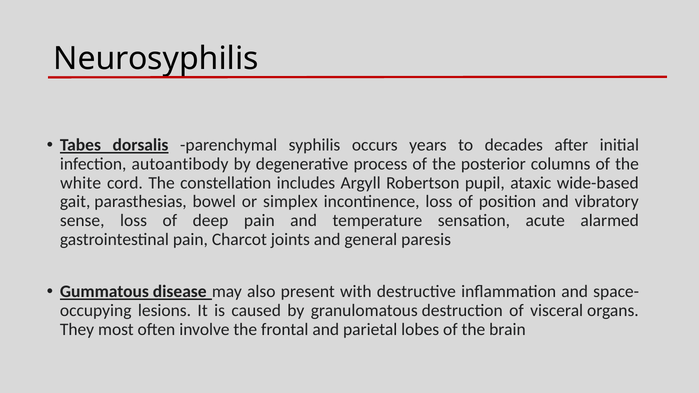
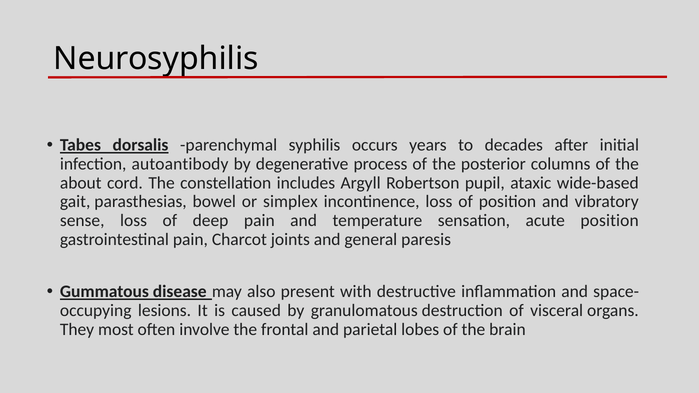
white: white -> about (81, 183)
acute alarmed: alarmed -> position (610, 221)
